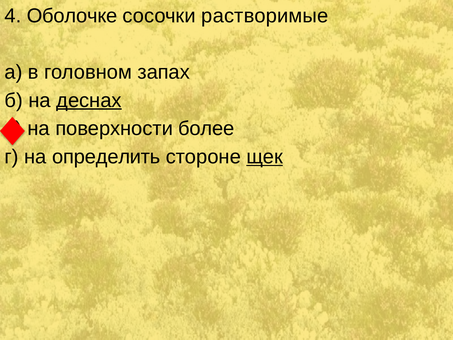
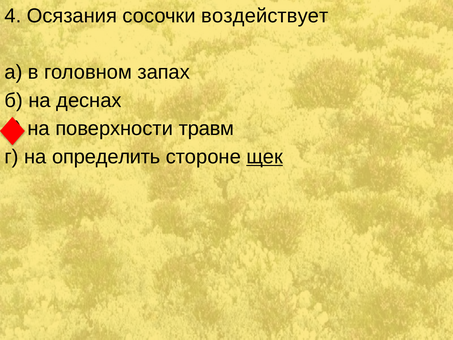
Оболочке: Оболочке -> Осязания (72, 16)
растворимые: растворимые -> воздействует (265, 16)
деснах underline: present -> none (89, 100)
более: более -> травм (206, 129)
